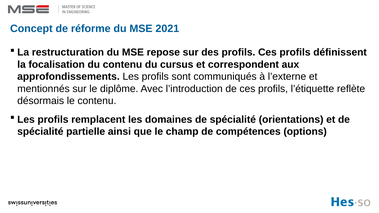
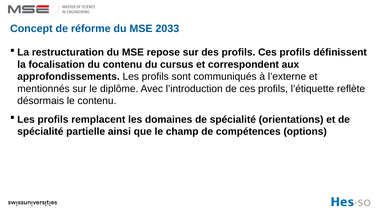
2021: 2021 -> 2033 (167, 29)
